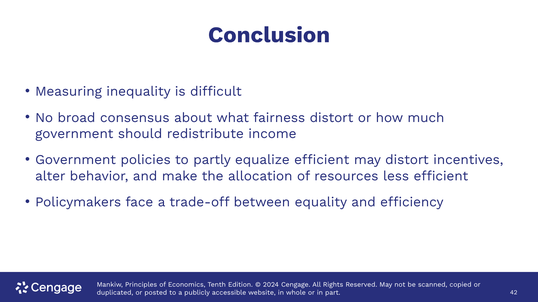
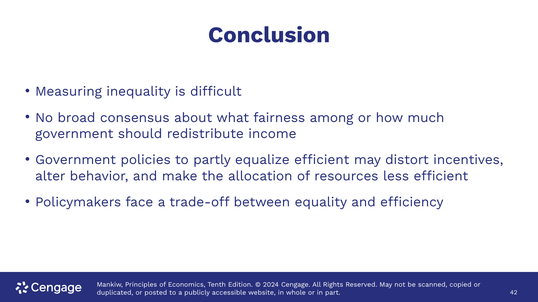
fairness distort: distort -> among (332, 118)
